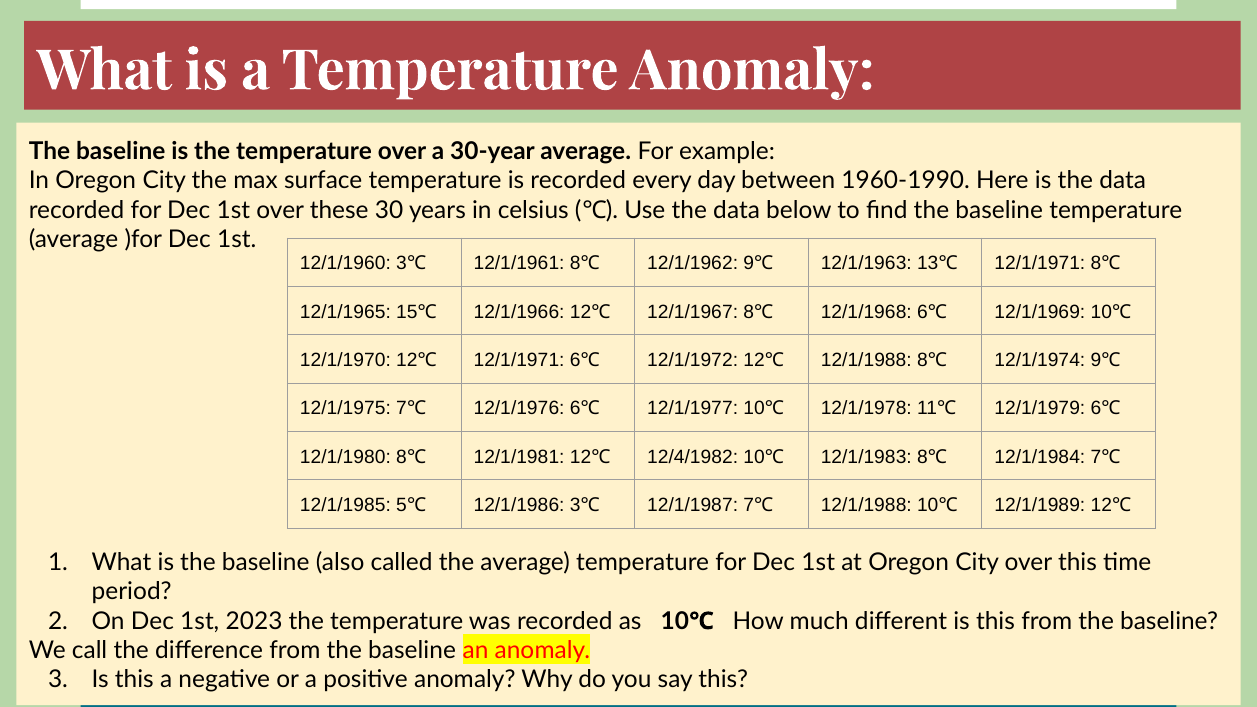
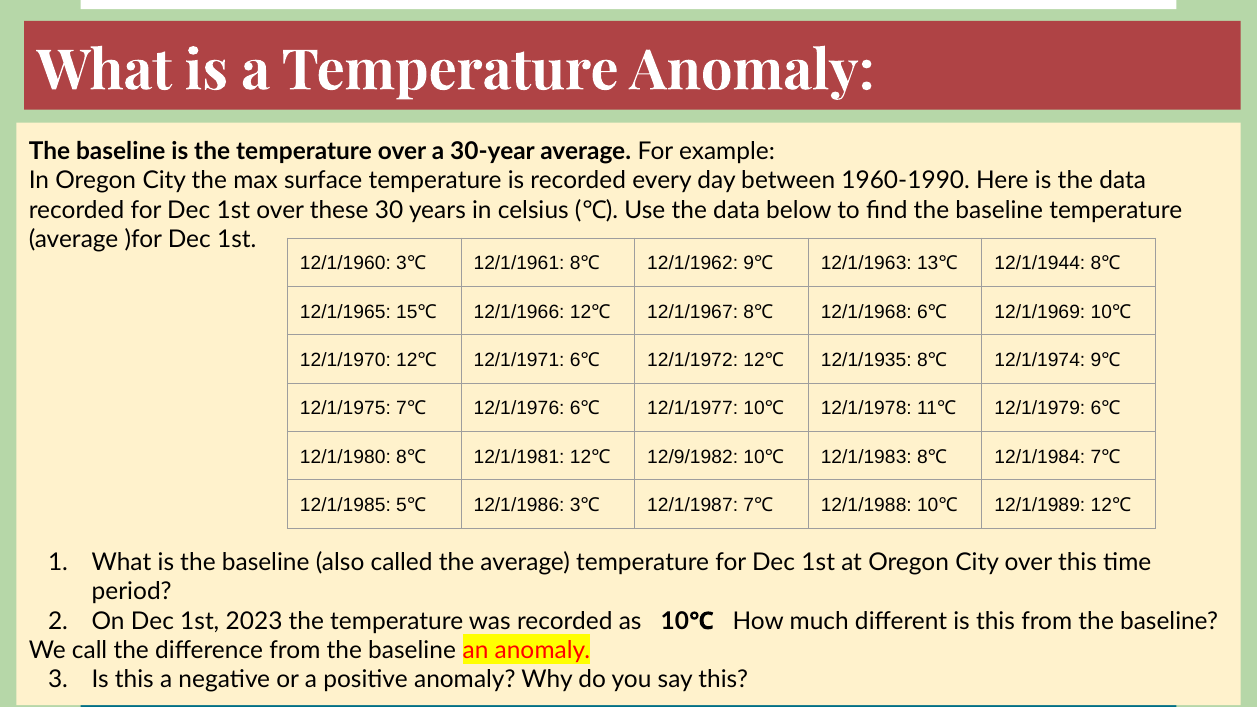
12/1/1971: 12/1/1971 -> 12/1/1944 (1040, 263)
12/1/1988: 12/1/1988 -> 12/1/1935 (866, 360)
12/4/1982: 12/4/1982 -> 12/9/1982 (693, 457)
